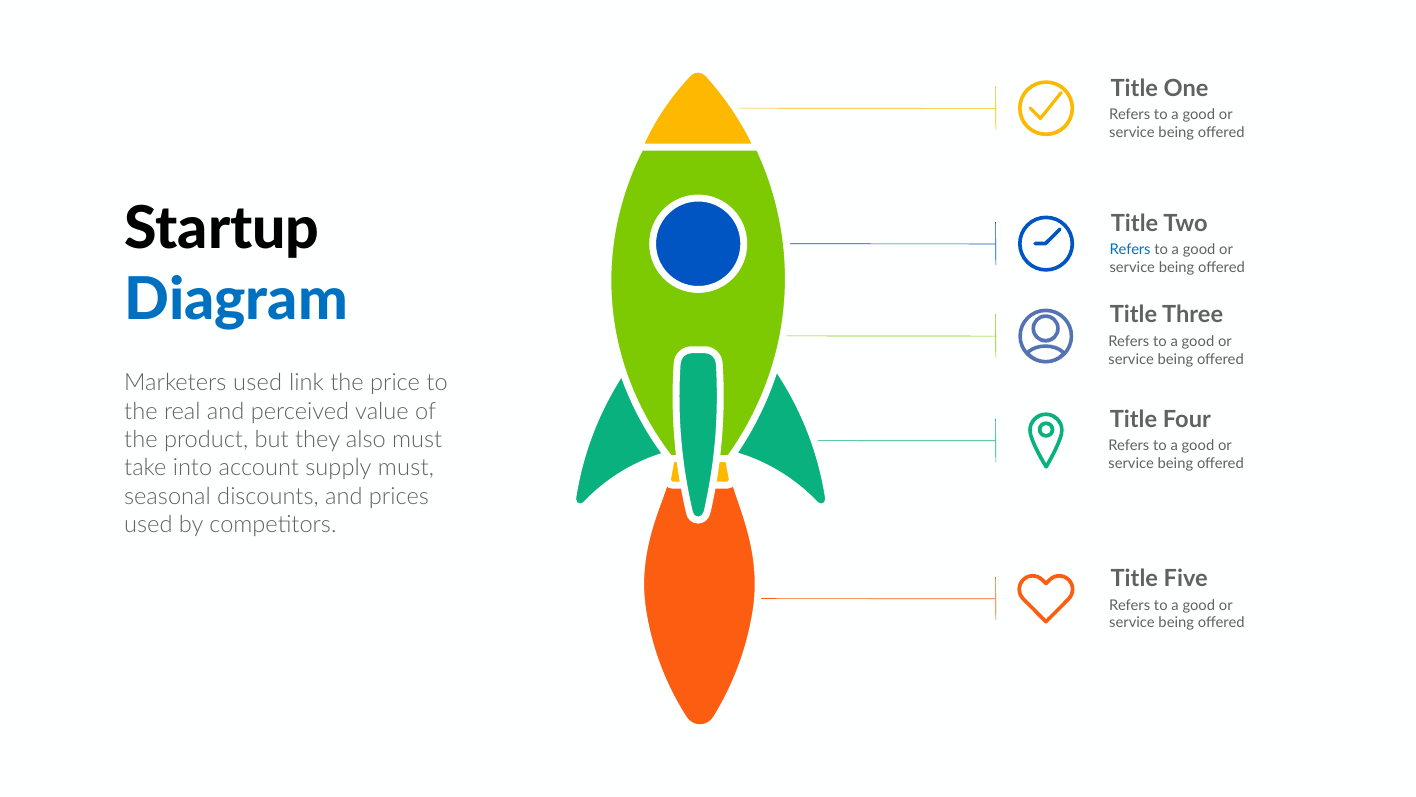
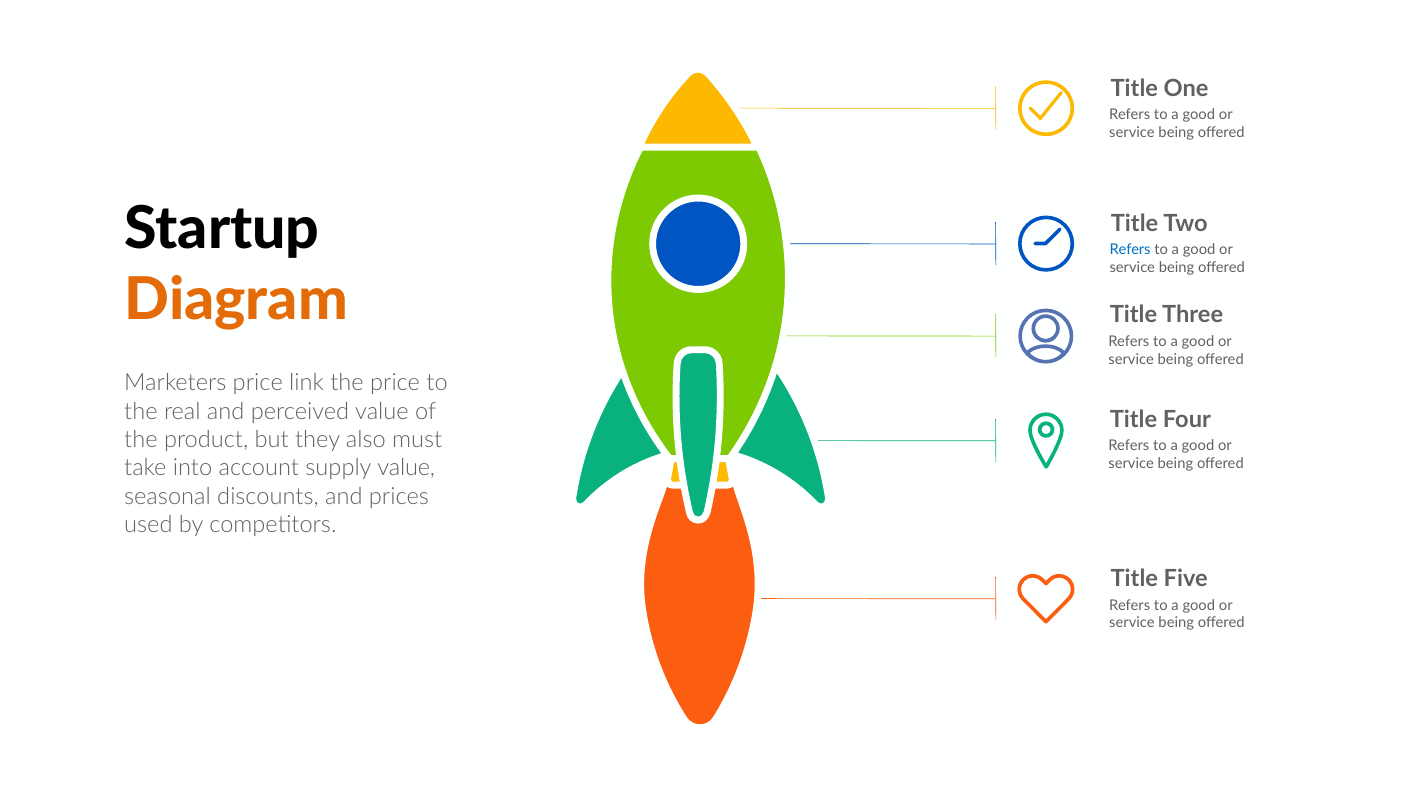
Diagram colour: blue -> orange (236, 300)
Marketers used: used -> price (258, 383)
supply must: must -> value (406, 468)
